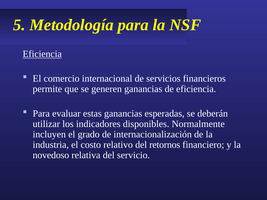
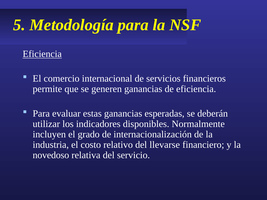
retornos: retornos -> llevarse (165, 145)
